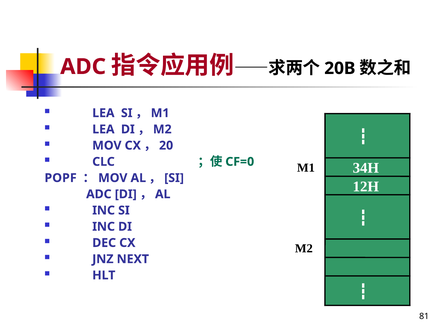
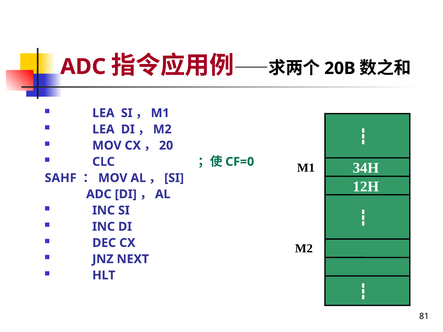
POPF: POPF -> SAHF (61, 178)
